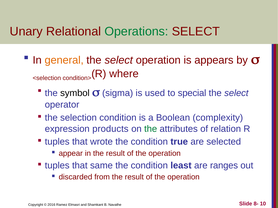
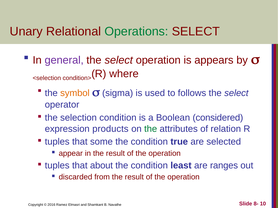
general colour: orange -> purple (64, 60)
symbol colour: black -> orange (75, 93)
special: special -> follows (192, 93)
complexity: complexity -> considered (218, 118)
wrote: wrote -> some (101, 142)
same: same -> about (101, 166)
